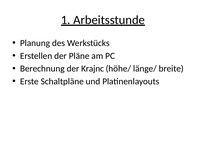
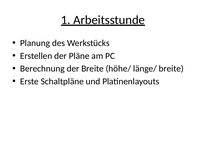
der Krajnc: Krajnc -> Breite (93, 69)
